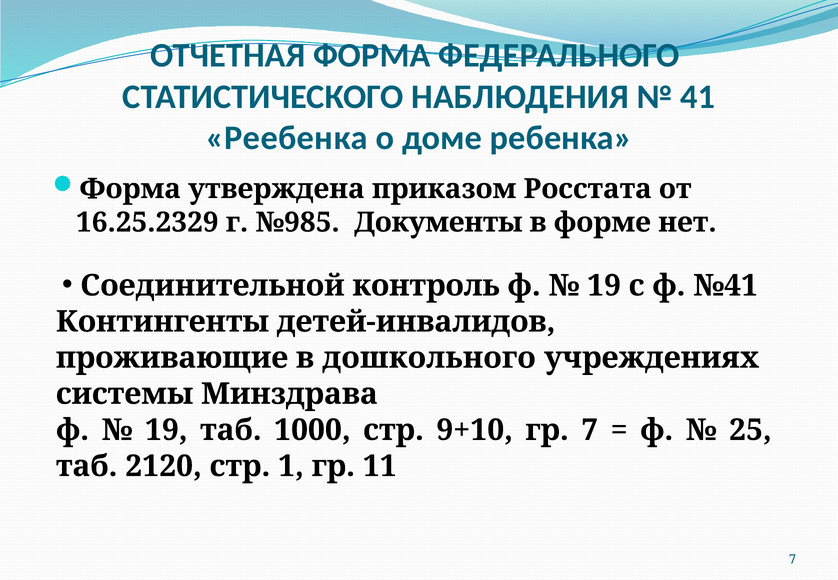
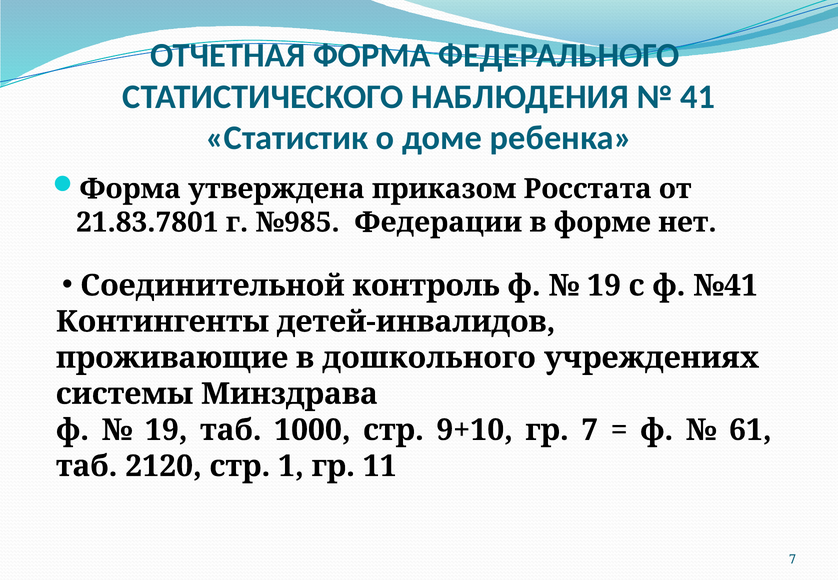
Реебенка: Реебенка -> Статистик (287, 138)
16.25.2329: 16.25.2329 -> 21.83.7801 (147, 222)
Документы: Документы -> Федерации (438, 222)
25: 25 -> 61 (750, 430)
